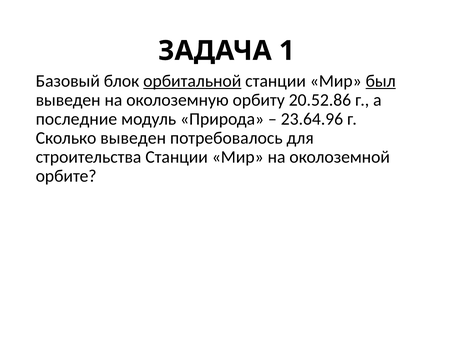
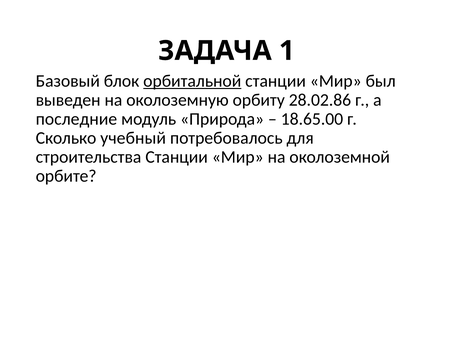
был underline: present -> none (381, 81)
20.52.86: 20.52.86 -> 28.02.86 (320, 100)
23.64.96: 23.64.96 -> 18.65.00 (312, 119)
Сколько выведен: выведен -> учебный (133, 138)
